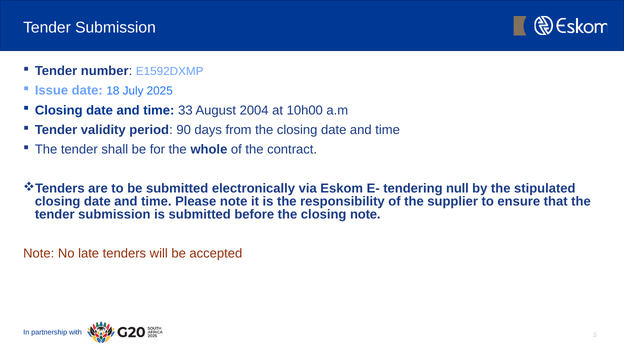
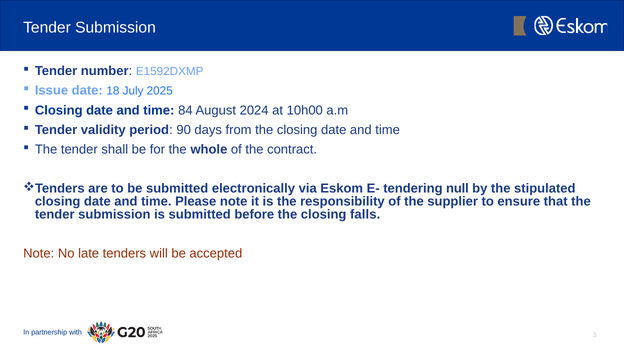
33: 33 -> 84 (185, 110)
2004: 2004 -> 2024 (254, 110)
closing note: note -> falls (365, 215)
